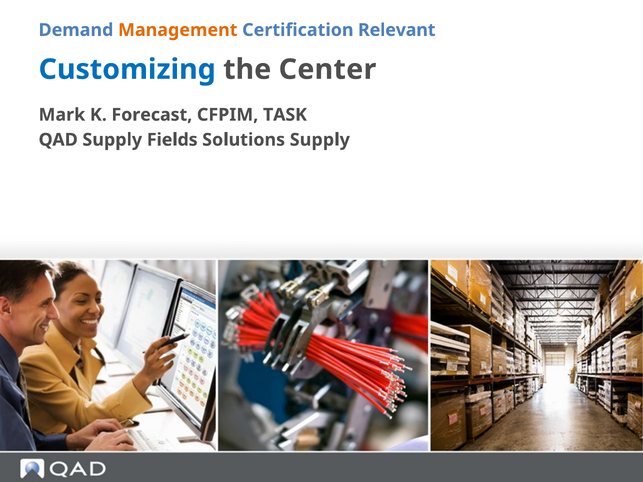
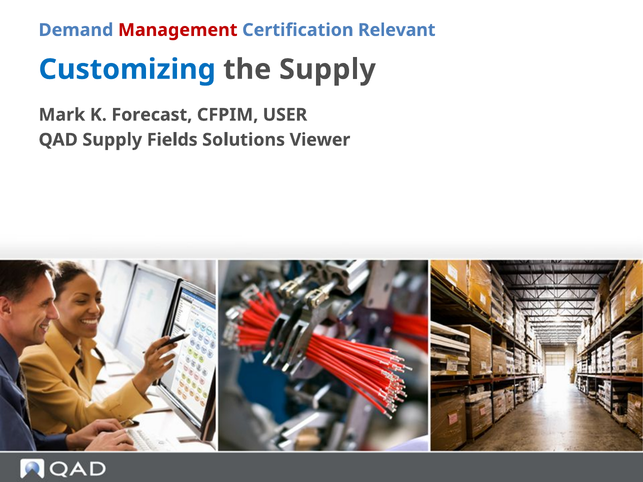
Management colour: orange -> red (178, 30)
the Center: Center -> Supply (327, 69)
TASK: TASK -> USER (285, 115)
Solutions Supply: Supply -> Viewer (320, 140)
